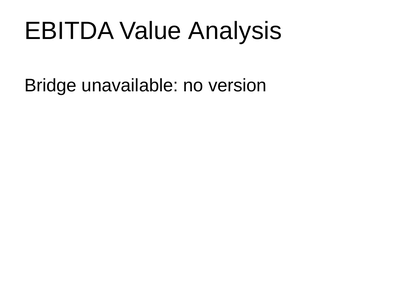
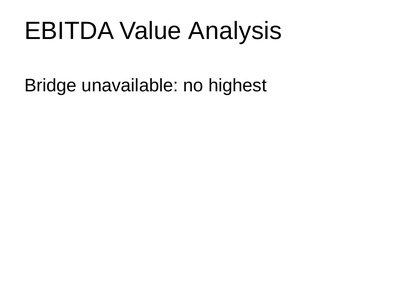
version: version -> highest (238, 85)
